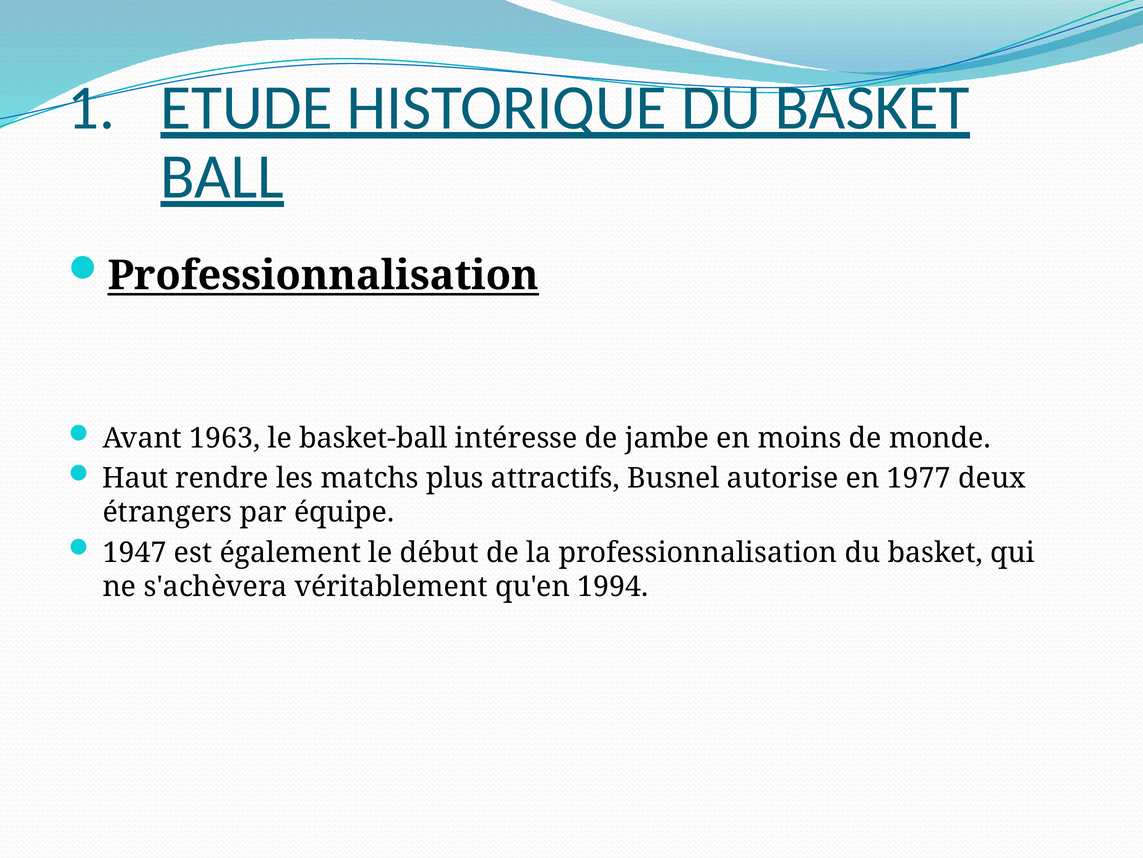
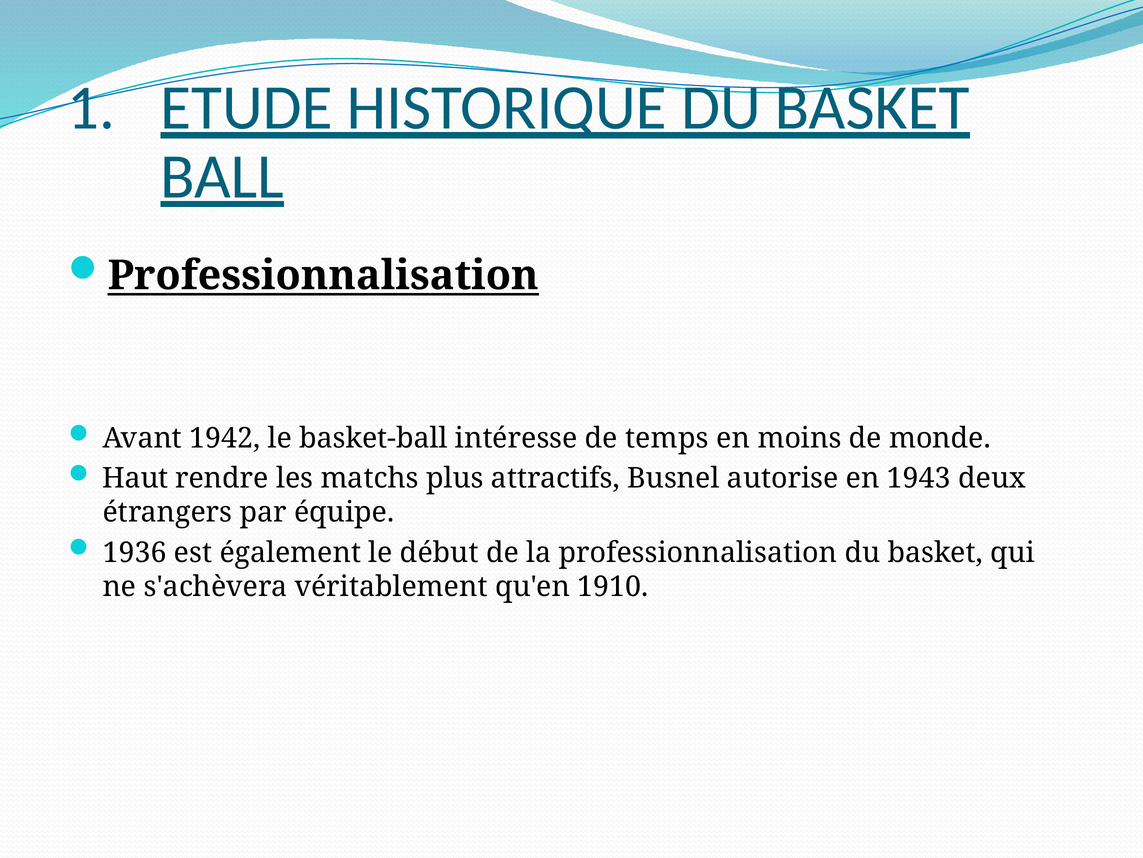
1963: 1963 -> 1942 (225, 438)
jambe: jambe -> temps (667, 438)
1977: 1977 -> 1943 (919, 478)
1947: 1947 -> 1936 (135, 552)
1994: 1994 -> 1910 (613, 586)
